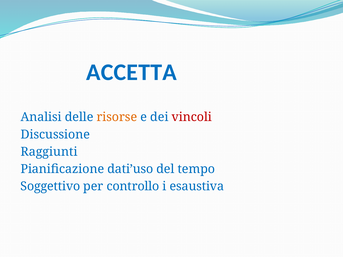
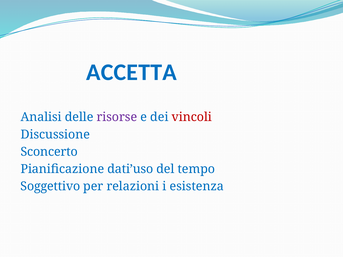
risorse colour: orange -> purple (117, 117)
Raggiunti: Raggiunti -> Sconcerto (49, 152)
controllo: controllo -> relazioni (133, 187)
esaustiva: esaustiva -> esistenza (197, 187)
